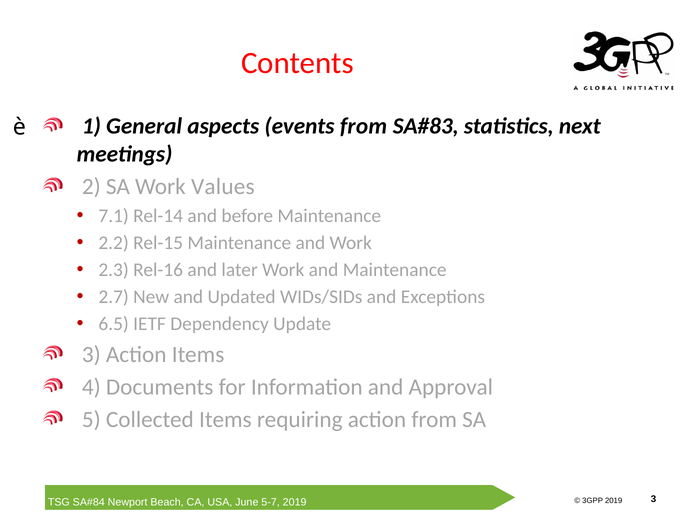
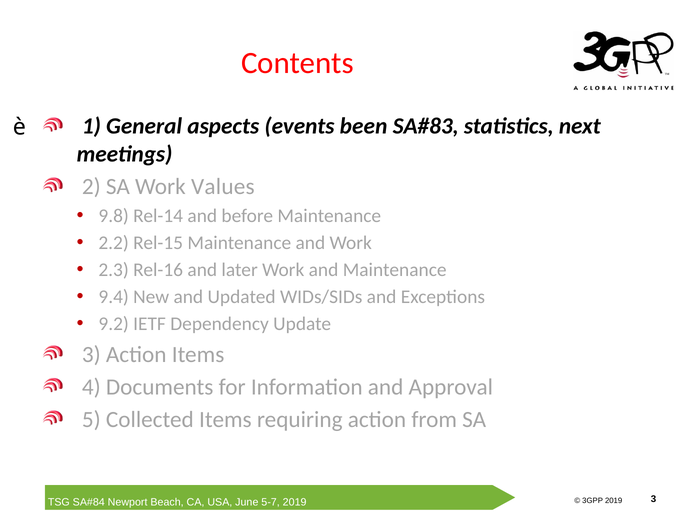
events from: from -> been (364, 127)
7.1: 7.1 -> 9.8 (114, 216)
2.7: 2.7 -> 9.4 (114, 297)
6.5: 6.5 -> 9.2 (114, 325)
